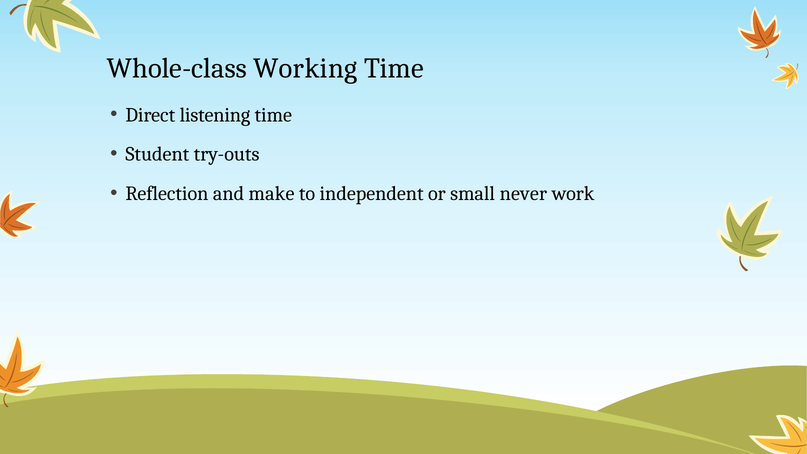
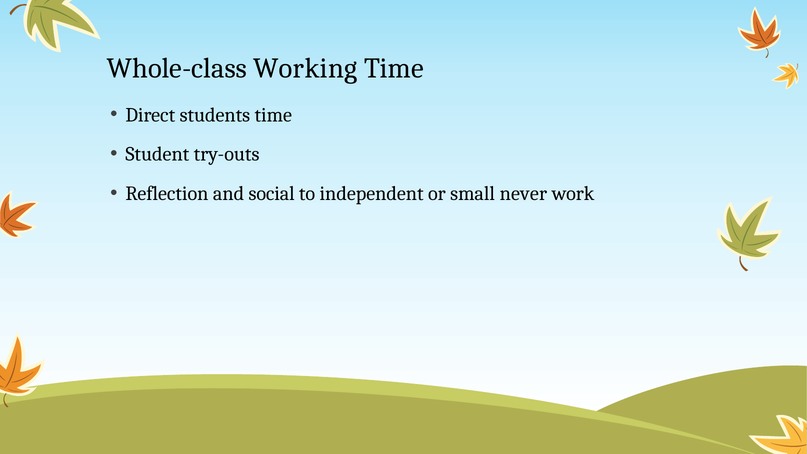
listening: listening -> students (215, 115)
make: make -> social (272, 194)
